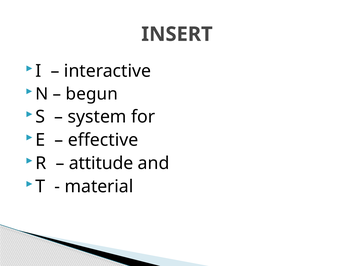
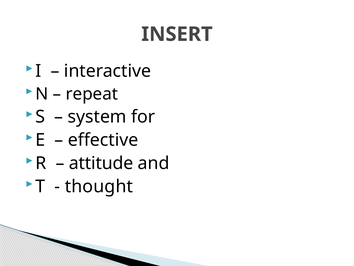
begun: begun -> repeat (92, 94)
material: material -> thought (99, 186)
